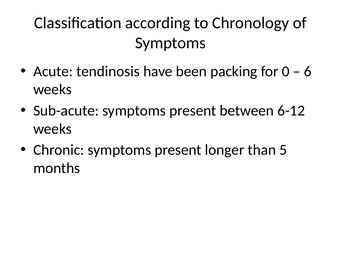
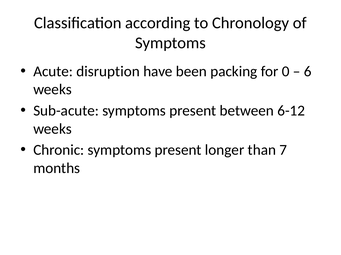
tendinosis: tendinosis -> disruption (108, 72)
5: 5 -> 7 (283, 150)
